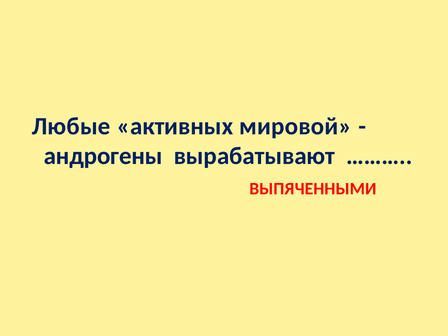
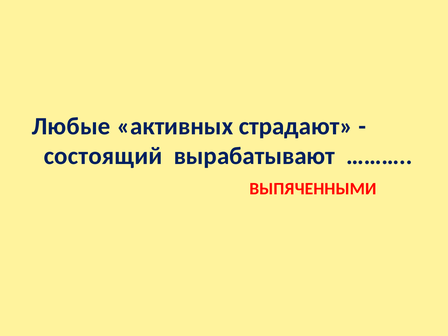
мировой: мировой -> страдают (296, 126)
андрогены: андрогены -> состоящий (103, 156)
